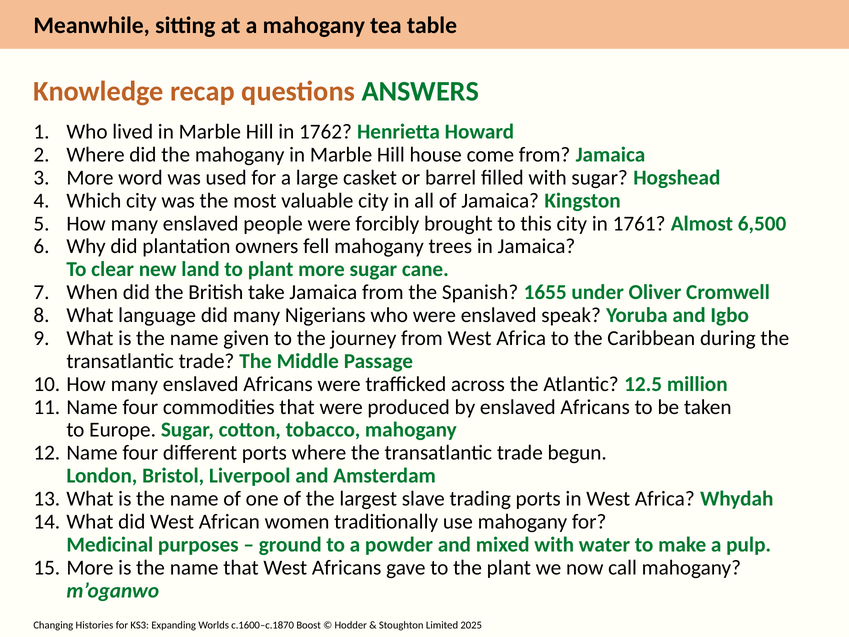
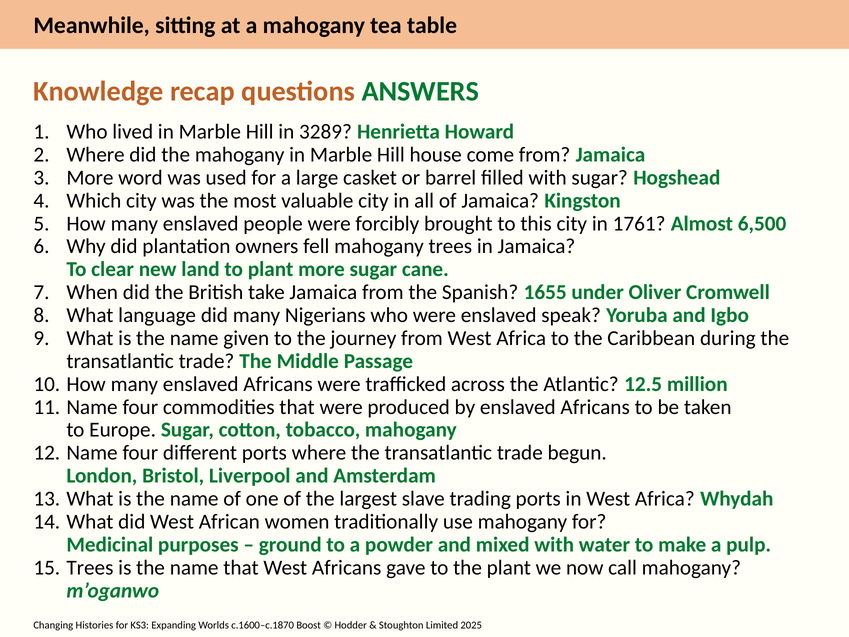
1762: 1762 -> 3289 (325, 132)
More: More -> Trees (90, 567)
